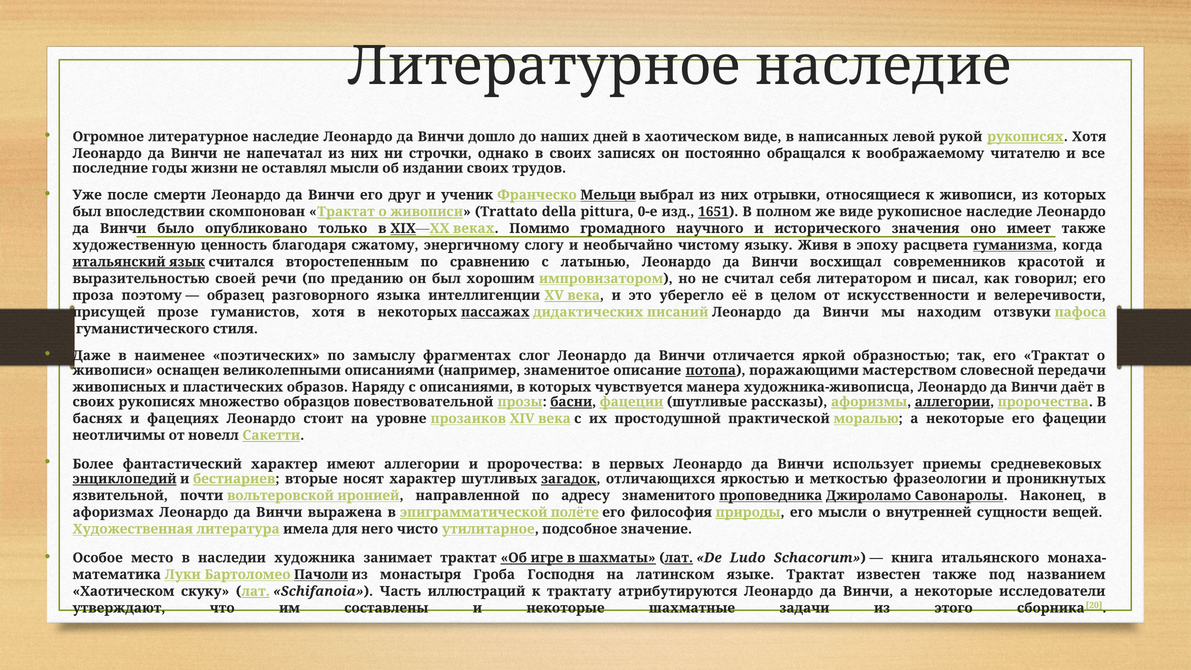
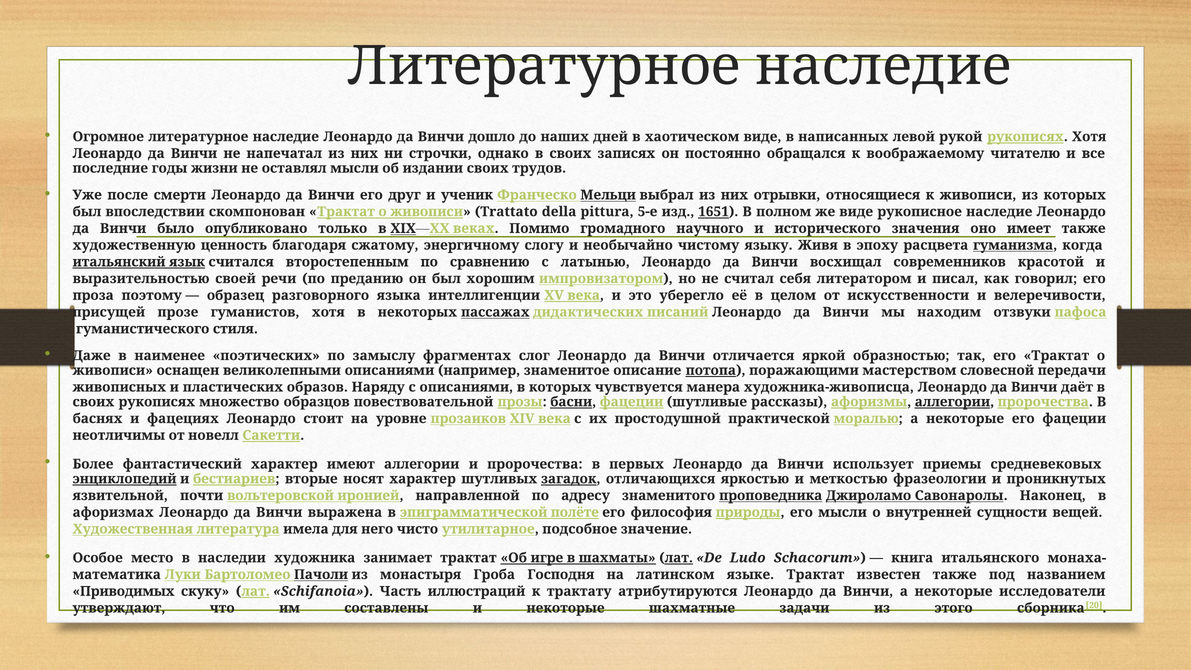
0-е: 0-е -> 5-е (648, 212)
Хаотическом: Хаотическом -> Приводимых (124, 591)
